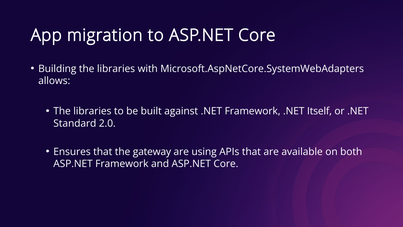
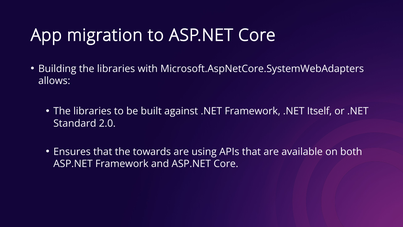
gateway: gateway -> towards (152, 152)
